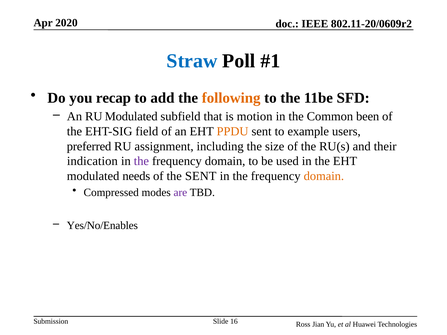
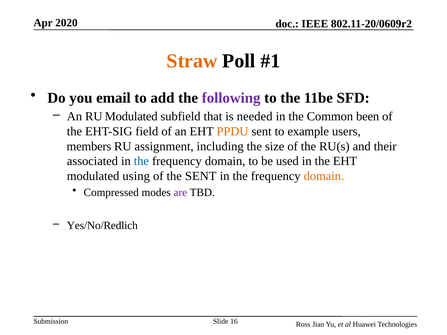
Straw colour: blue -> orange (192, 61)
recap: recap -> email (113, 98)
following colour: orange -> purple (231, 98)
motion: motion -> needed (255, 117)
preferred: preferred -> members (89, 146)
indication: indication -> associated (92, 161)
the colour: purple -> blue (141, 161)
needs: needs -> using (136, 176)
Yes/No/Enables: Yes/No/Enables -> Yes/No/Redlich (102, 226)
